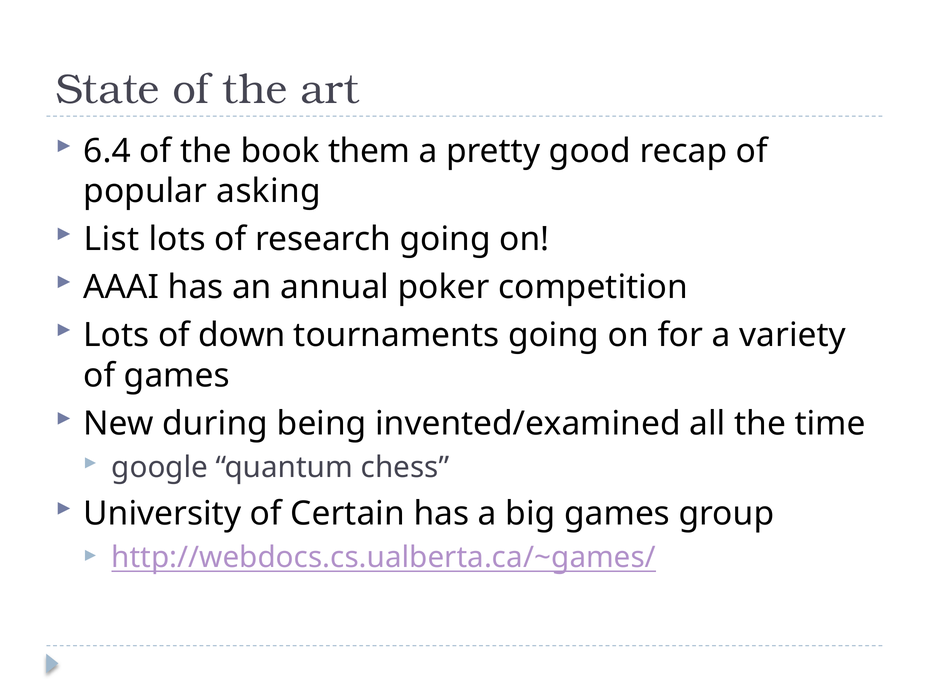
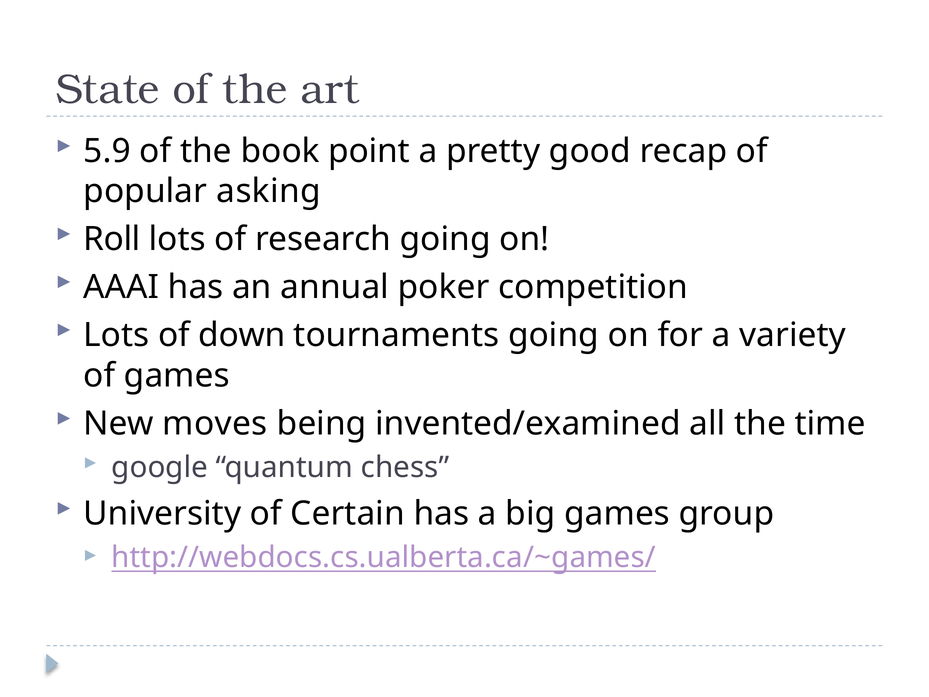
6.4: 6.4 -> 5.9 (107, 151)
them: them -> point (369, 151)
List: List -> Roll (112, 239)
during: during -> moves (215, 423)
